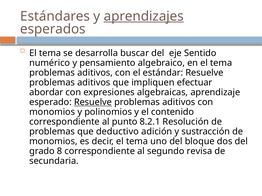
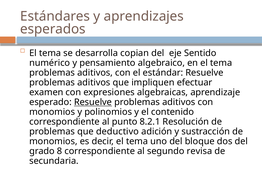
aprendizajes underline: present -> none (144, 16)
buscar: buscar -> copian (135, 53)
abordar: abordar -> examen (46, 93)
